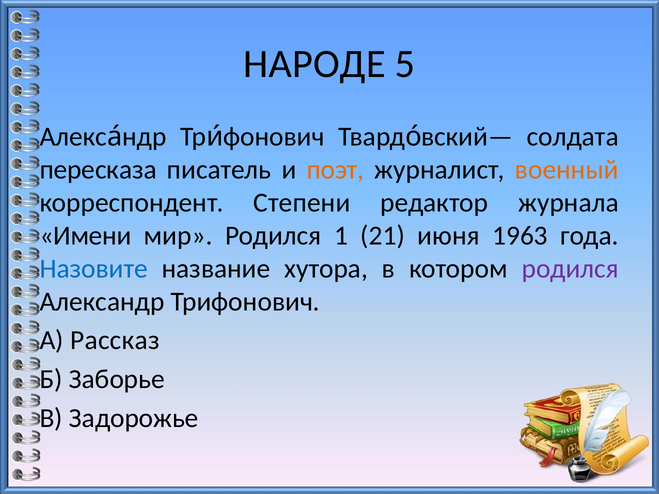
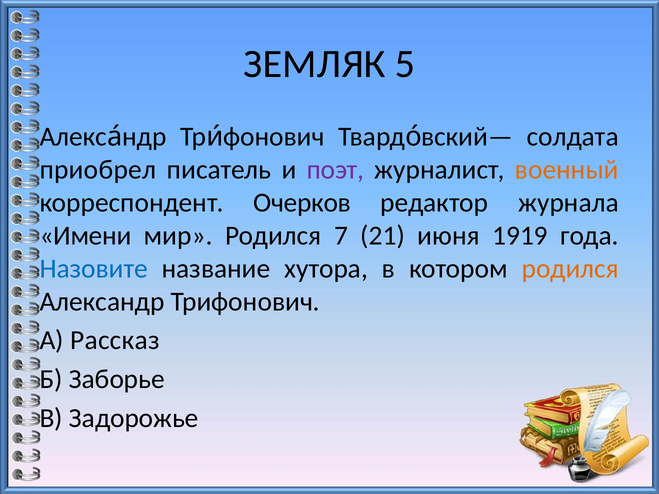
НАРОДЕ: НАРОДЕ -> ЗЕМЛЯК (315, 64)
пересказа: пересказа -> приобрел (98, 170)
поэт colour: orange -> purple (336, 170)
Степени: Степени -> Очерков (302, 203)
1: 1 -> 7 (341, 236)
1963: 1963 -> 1919 (520, 236)
родился colour: purple -> orange (570, 269)
